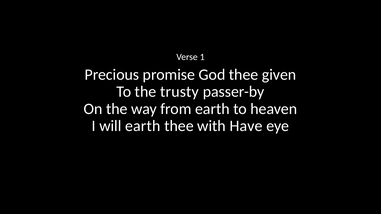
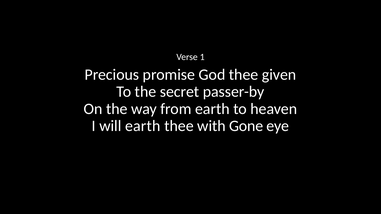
trusty: trusty -> secret (180, 92)
Have: Have -> Gone (246, 126)
